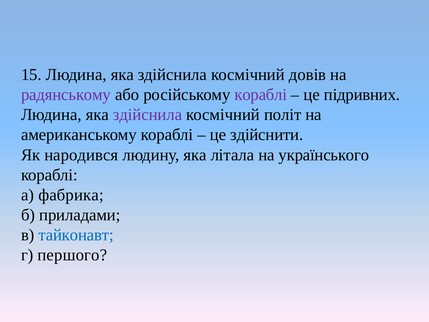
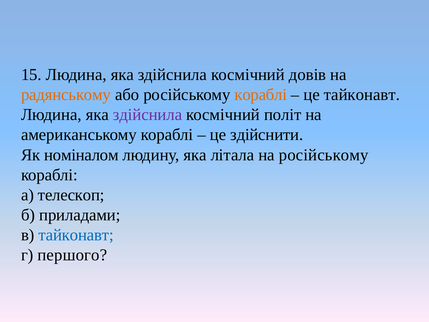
радянському colour: purple -> orange (66, 95)
кораблі colour: purple -> orange (261, 95)
це підривних: підривних -> тайконавт (362, 95)
народився: народився -> номіналом (81, 155)
на українського: українського -> російському (324, 155)
фабрика: фабрика -> телескоп (71, 195)
